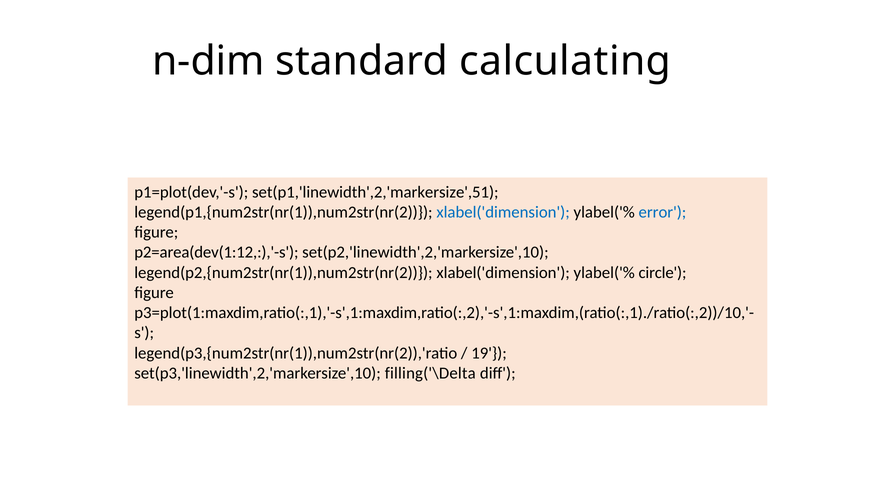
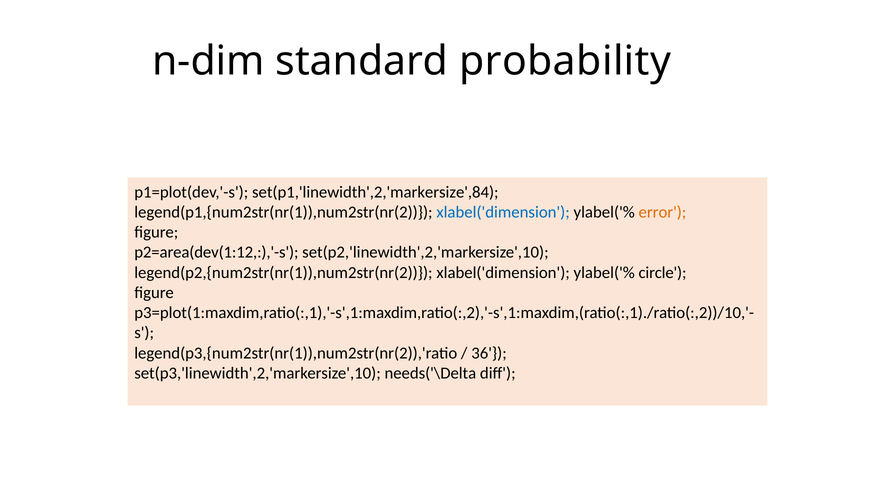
calculating: calculating -> probability (565, 61)
set(p1,'linewidth',2,'markersize',51: set(p1,'linewidth',2,'markersize',51 -> set(p1,'linewidth',2,'markersize',84 (375, 192)
error colour: blue -> orange (662, 212)
19: 19 -> 36 (489, 353)
filling('\Delta: filling('\Delta -> needs('\Delta (430, 373)
